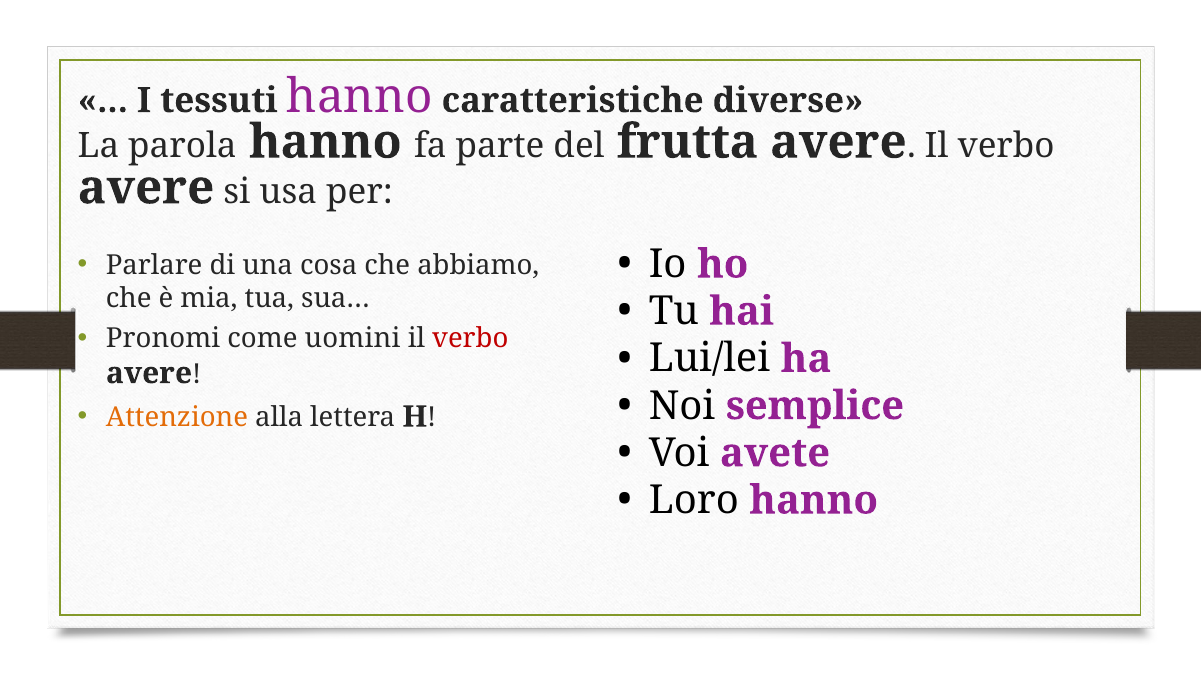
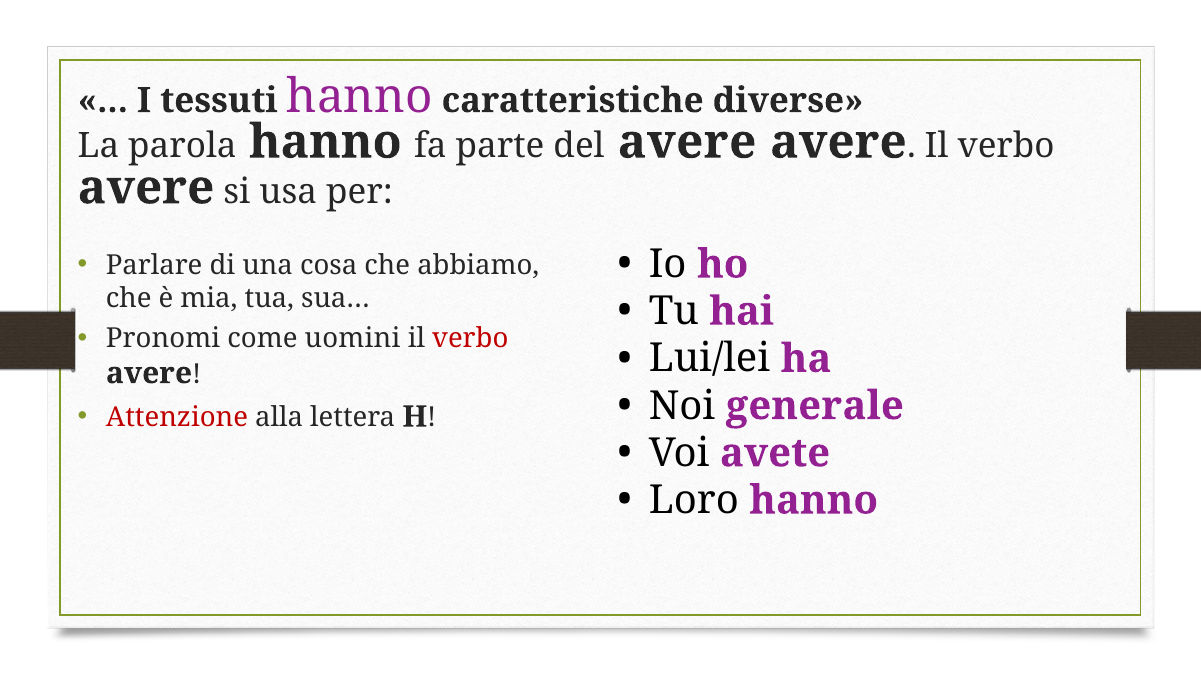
del frutta: frutta -> avere (687, 142)
semplice: semplice -> generale (815, 406)
Attenzione colour: orange -> red (177, 418)
